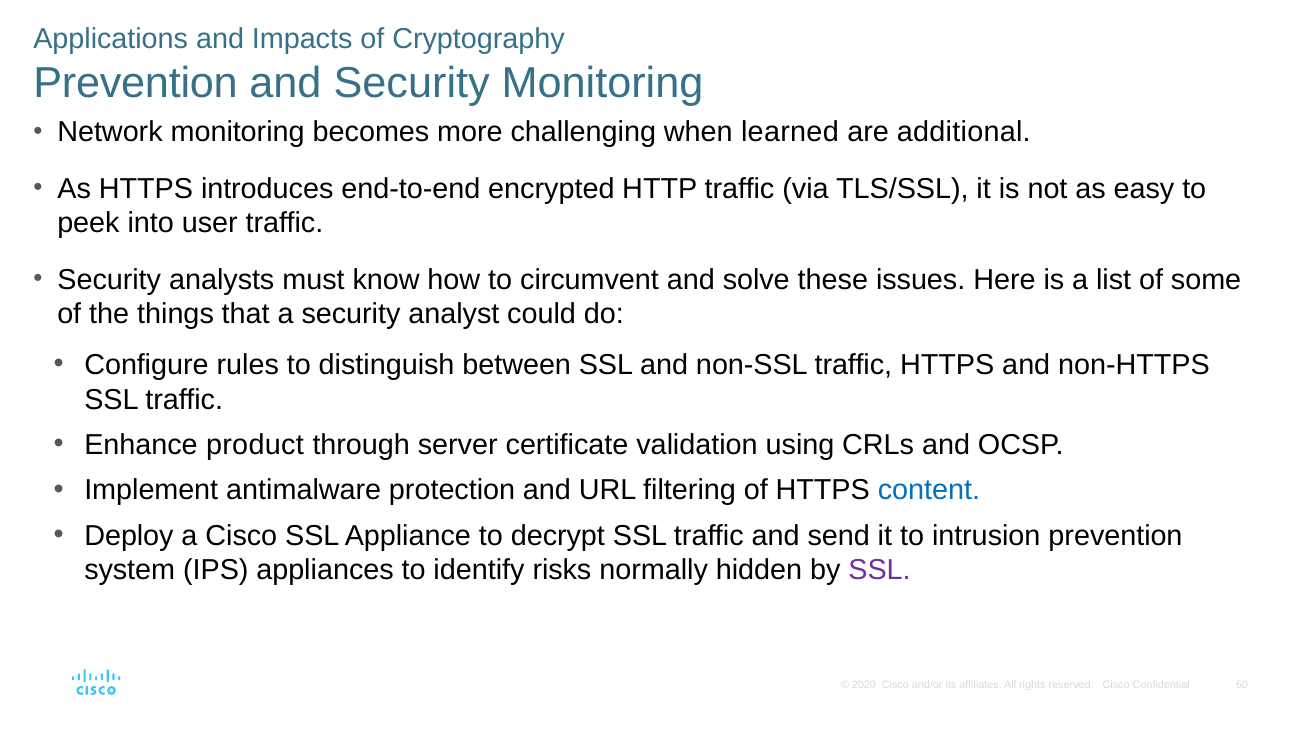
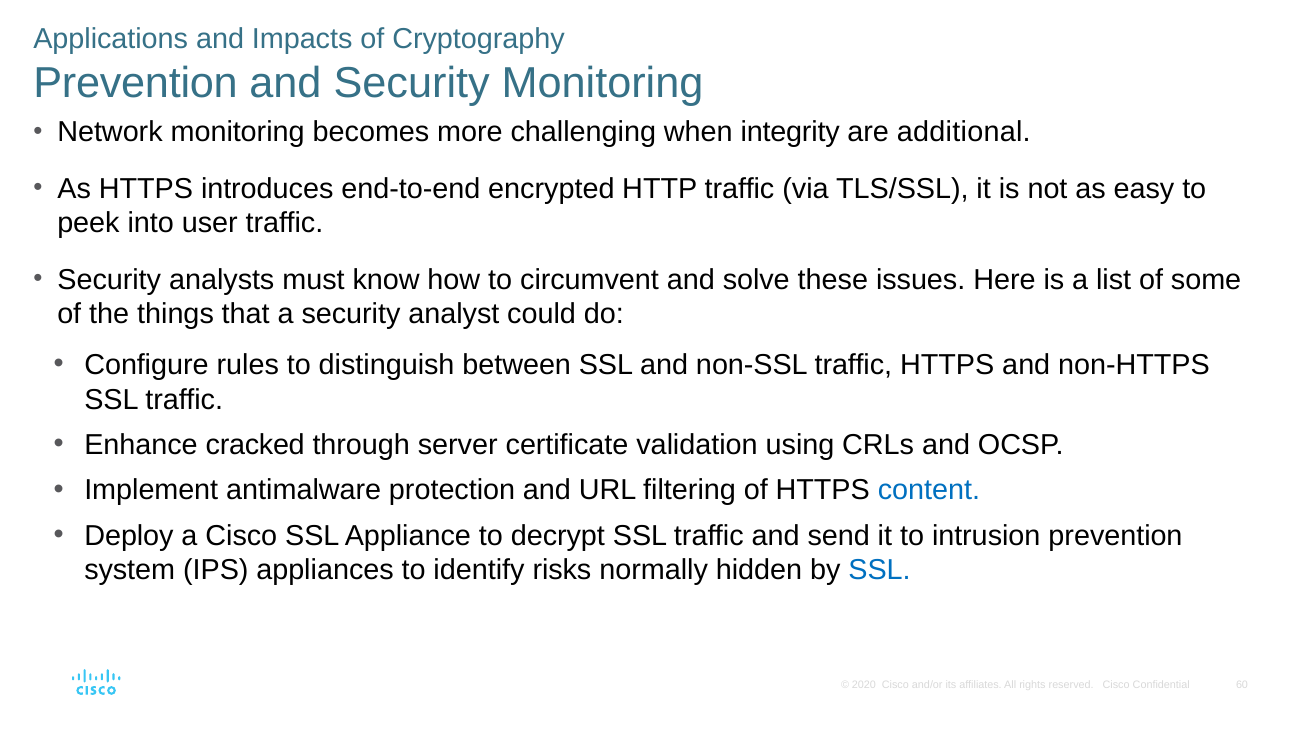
learned: learned -> integrity (790, 132)
product: product -> cracked (255, 445)
SSL colour: purple -> blue (880, 570)
